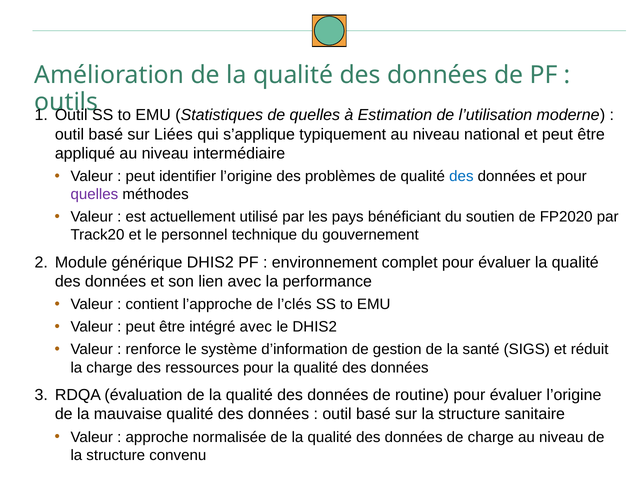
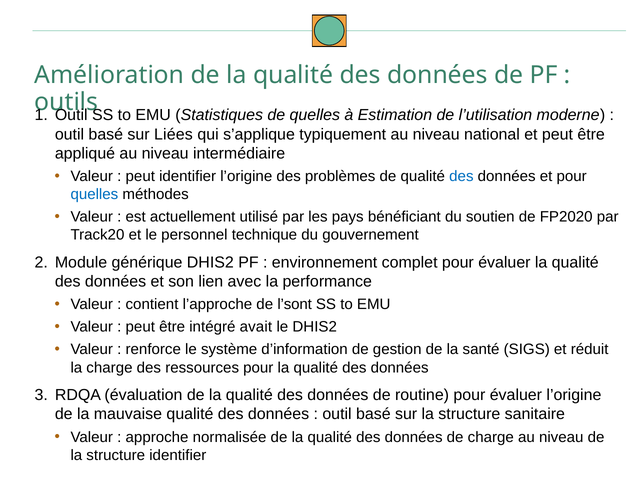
quelles colour: purple -> blue (94, 195)
l’clés: l’clés -> l’sont (295, 305)
intégré avec: avec -> avait (256, 327)
structure convenu: convenu -> identifier (178, 456)
